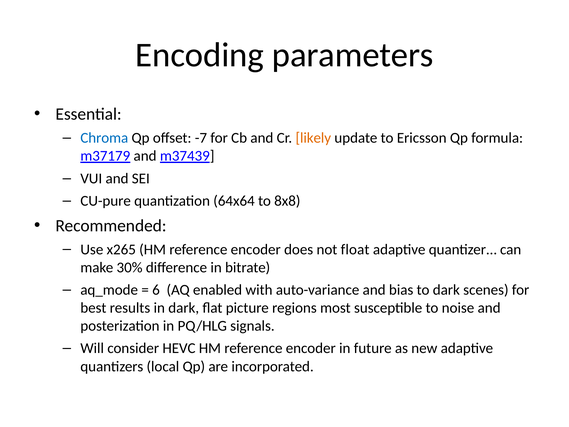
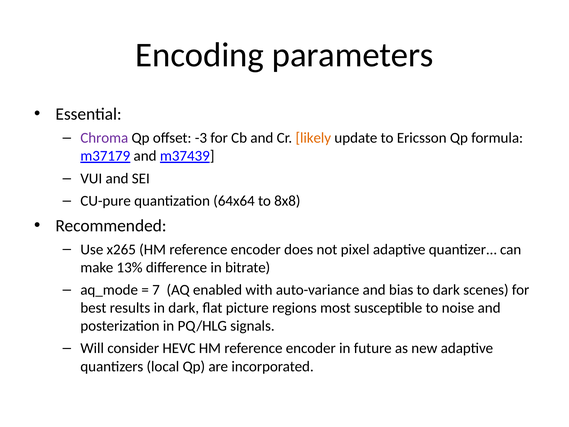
Chroma colour: blue -> purple (104, 138)
-7: -7 -> -3 (201, 138)
float: float -> pixel (355, 249)
30%: 30% -> 13% (130, 267)
6: 6 -> 7 (156, 290)
